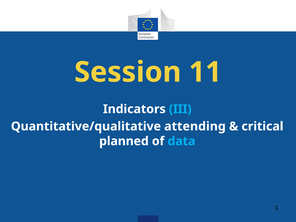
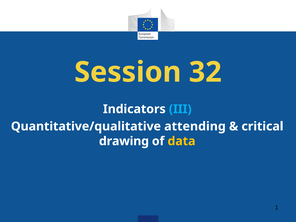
11: 11 -> 32 (205, 72)
planned: planned -> drawing (124, 141)
data colour: light blue -> yellow (182, 141)
